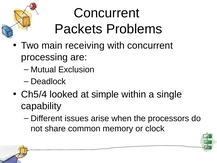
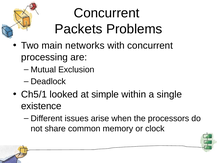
receiving: receiving -> networks (85, 46)
Ch5/4: Ch5/4 -> Ch5/1 (34, 94)
capability: capability -> existence (41, 106)
